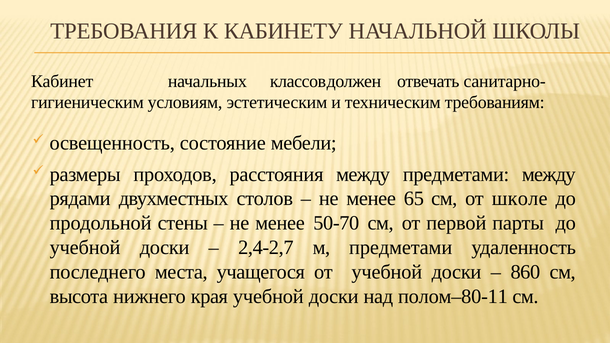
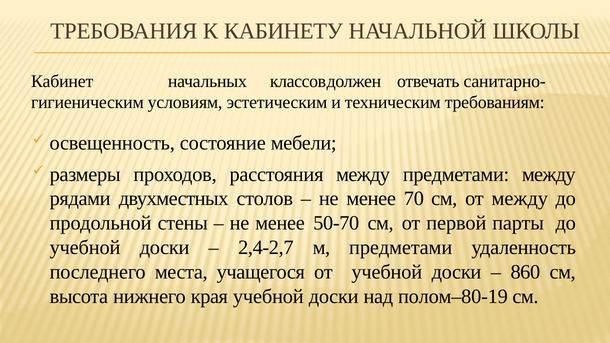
65: 65 -> 70 (414, 199)
от школе: школе -> между (520, 199)
полом–80-11: полом–80-11 -> полом–80-19 (453, 296)
